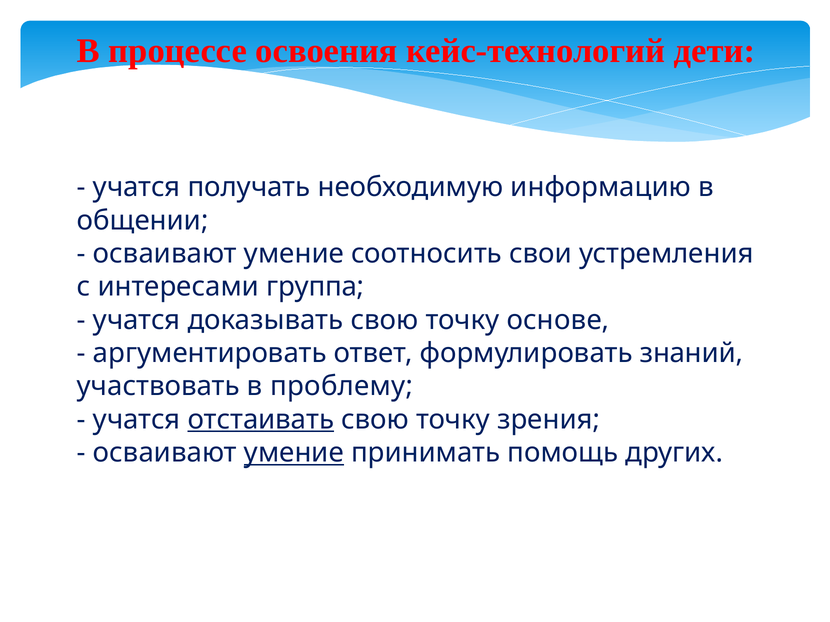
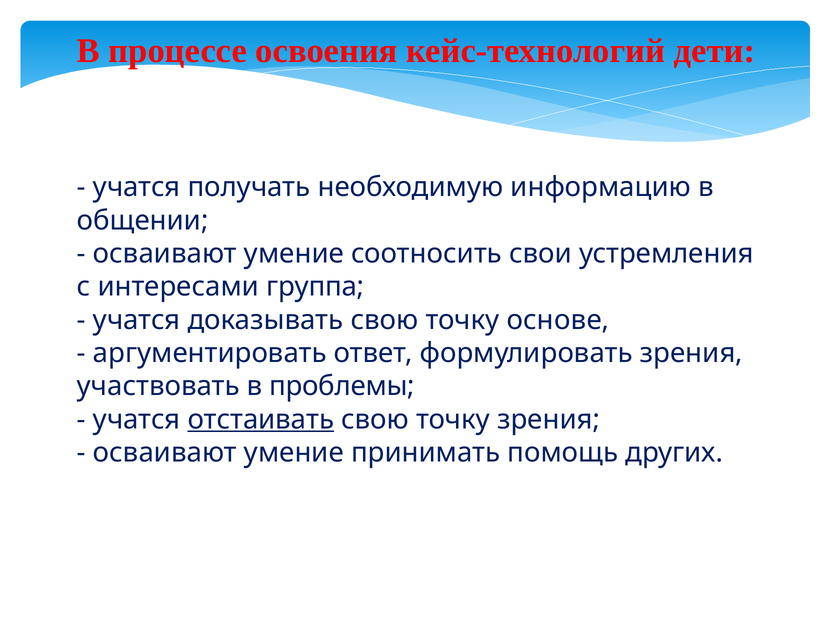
формулировать знаний: знаний -> зрения (691, 353)
проблему: проблему -> проблемы (342, 387)
умение underline: present -> none (294, 453)
